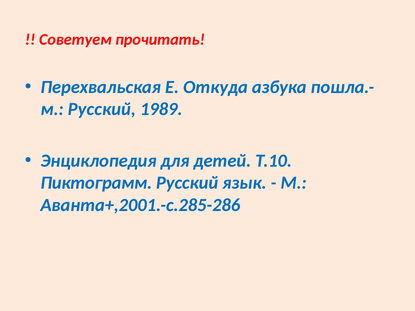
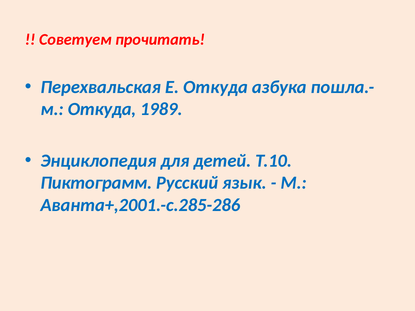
м Русский: Русский -> Откуда (102, 109)
